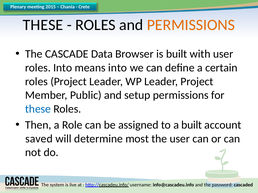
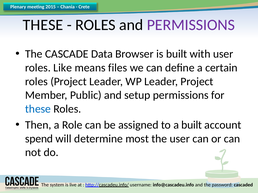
PERMISSIONS colour: orange -> purple (191, 25)
roles Into: Into -> Like (63, 68)
means into: into -> files (118, 68)
saved: saved -> spend (39, 139)
